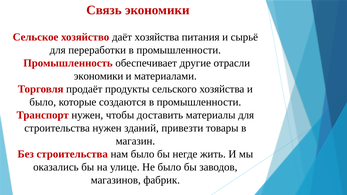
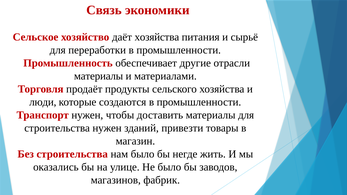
экономики: экономики -> материалы (99, 76)
было: было -> люди (43, 102)
